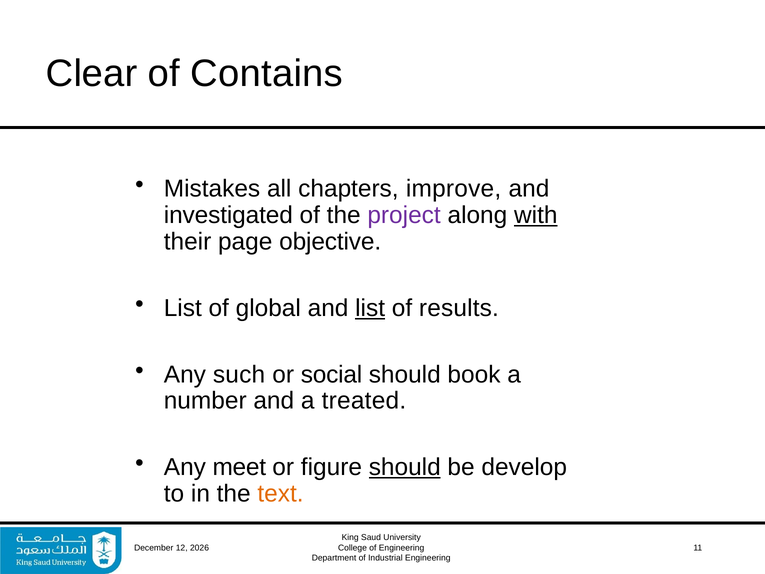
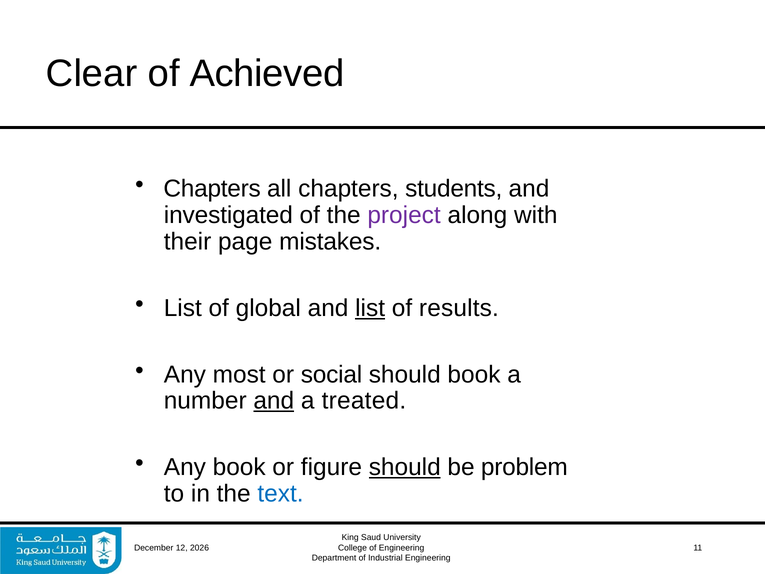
Contains: Contains -> Achieved (267, 73)
Mistakes: Mistakes -> Chapters (212, 189)
improve: improve -> students (454, 189)
with underline: present -> none (536, 215)
objective: objective -> mistakes (330, 241)
such: such -> most (239, 374)
and underline: none -> present (274, 401)
Any meet: meet -> book (239, 467)
develop: develop -> problem (524, 467)
text colour: orange -> blue (281, 493)
